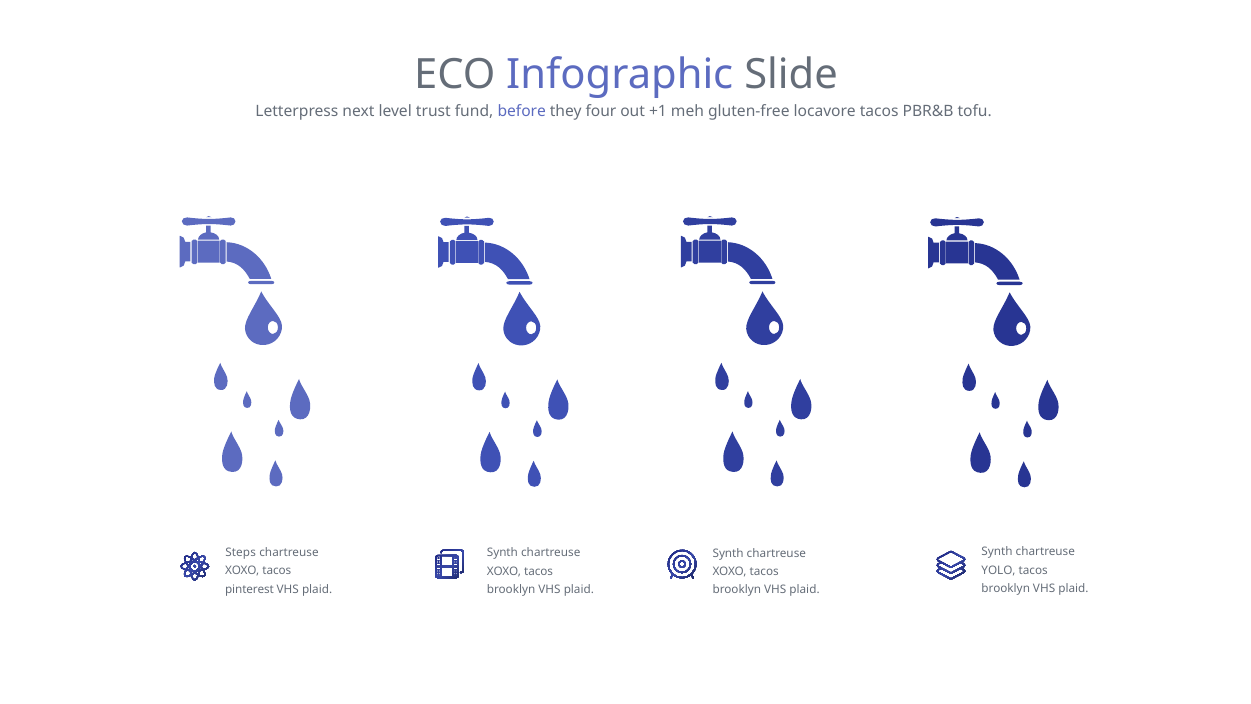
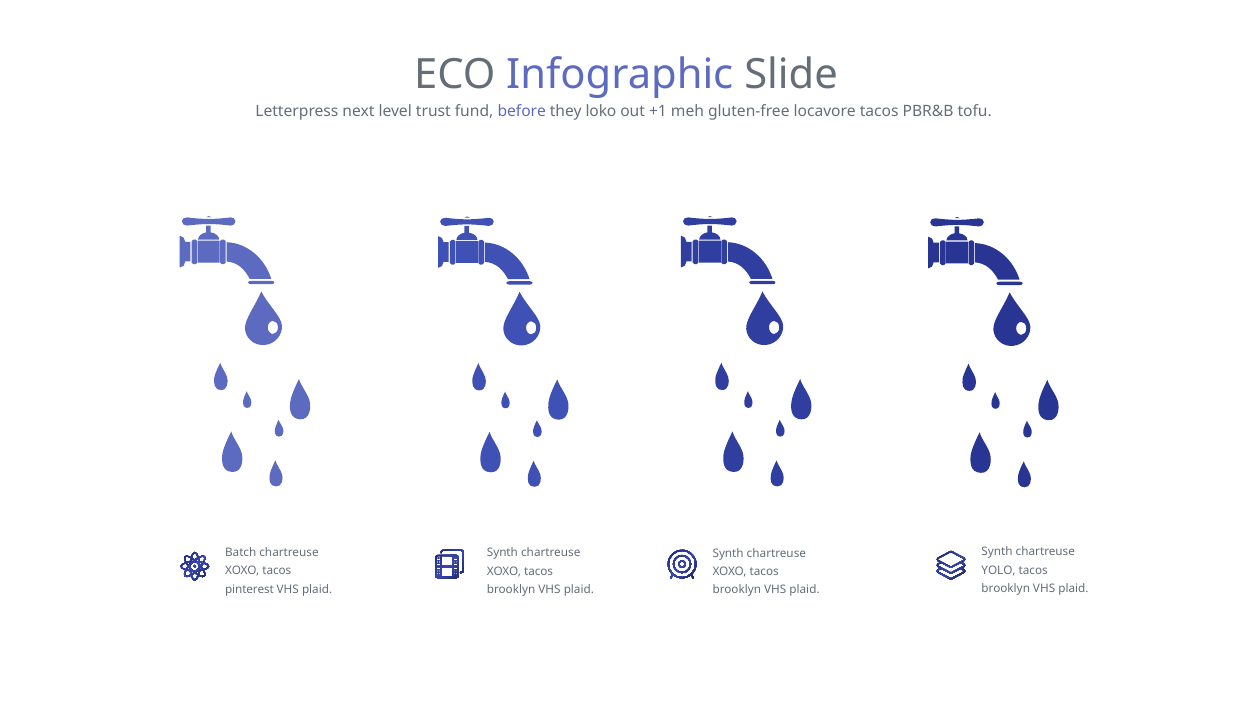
four: four -> loko (601, 111)
Steps: Steps -> Batch (241, 552)
